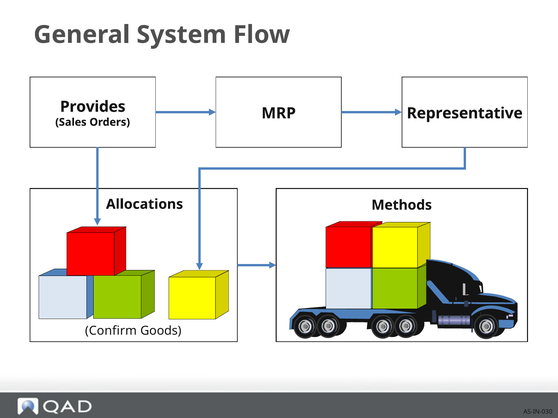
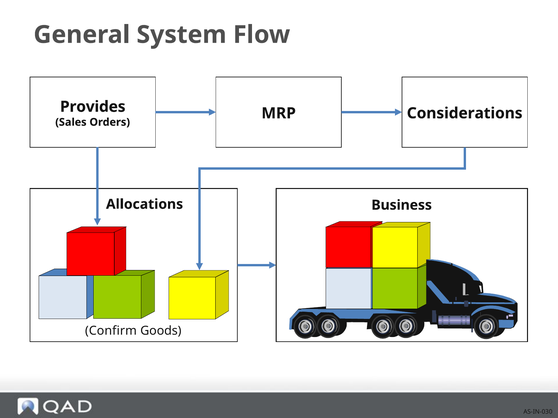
Representative: Representative -> Considerations (465, 113)
Methods: Methods -> Business (402, 205)
